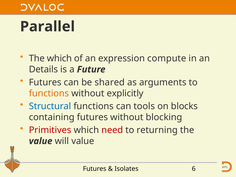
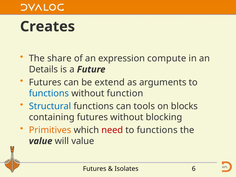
Parallel: Parallel -> Creates (47, 27)
The which: which -> share (59, 58)
shared: shared -> extend (110, 82)
functions colour: orange -> blue (49, 93)
explicitly: explicitly -> function (125, 93)
Primitives colour: red -> orange (50, 130)
returning: returning -> functions (157, 130)
